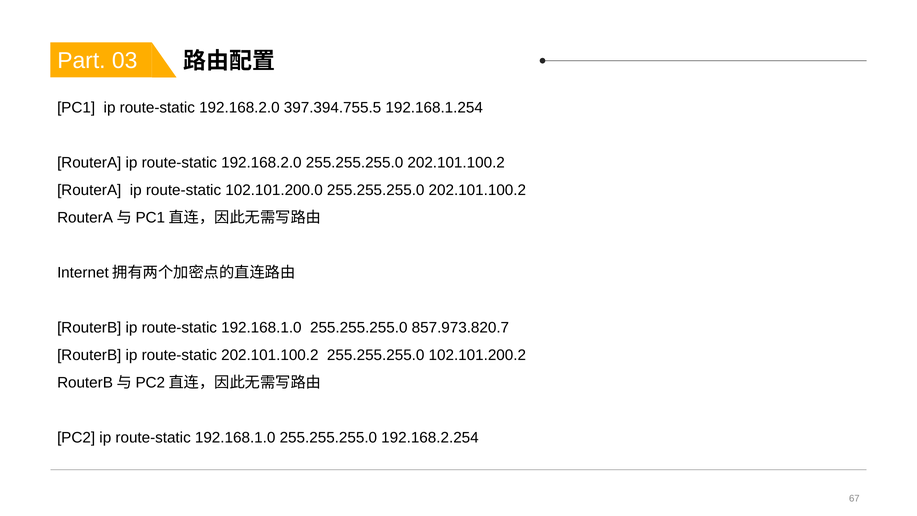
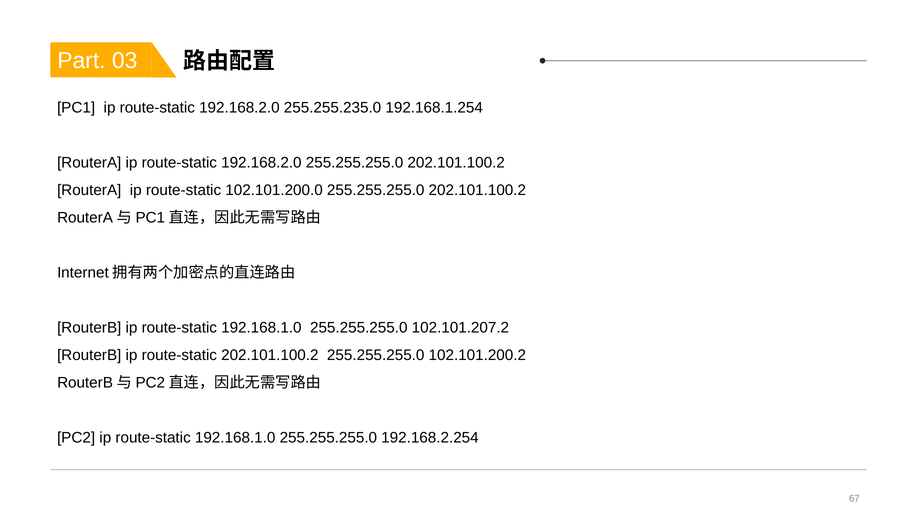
397.394.755.5: 397.394.755.5 -> 255.255.235.0 (333, 108)
857.973.820.7: 857.973.820.7 -> 102.101.207.2 (460, 328)
